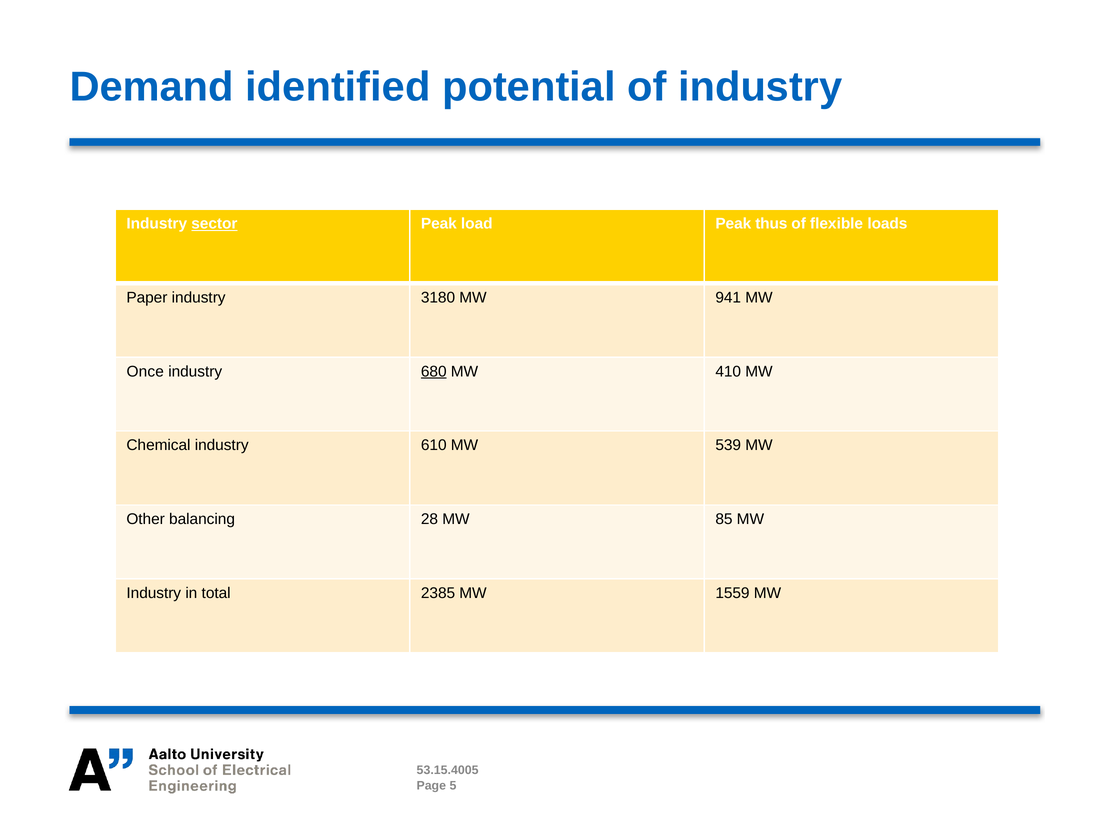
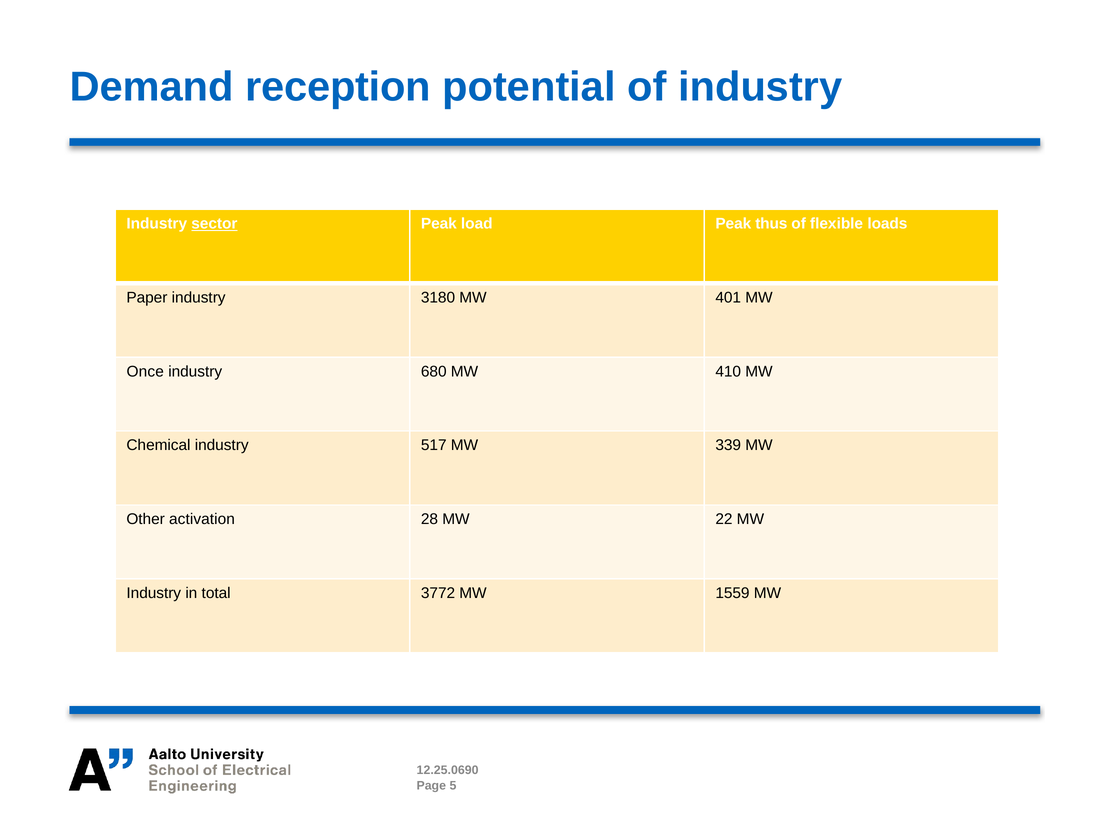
identified: identified -> reception (338, 87)
941: 941 -> 401 (728, 298)
680 underline: present -> none (434, 372)
610: 610 -> 517 (434, 446)
539: 539 -> 339 (728, 446)
balancing: balancing -> activation (202, 519)
85: 85 -> 22 (724, 519)
2385: 2385 -> 3772 (438, 593)
53.15.4005: 53.15.4005 -> 12.25.0690 (448, 771)
